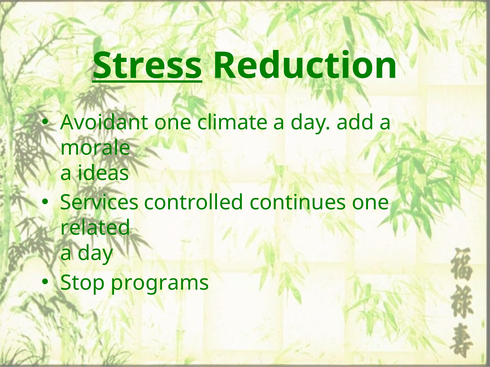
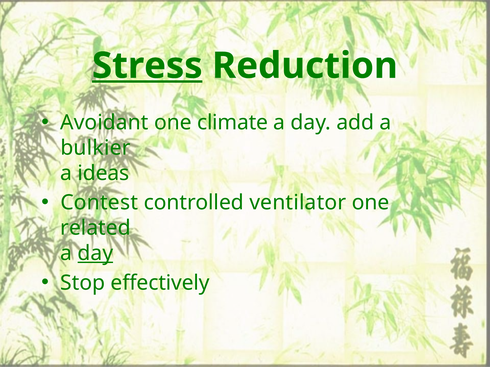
morale: morale -> bulkier (95, 148)
Services: Services -> Contest (99, 203)
continues: continues -> ventilator (298, 203)
day underline: none -> present (95, 254)
programs: programs -> effectively (160, 283)
